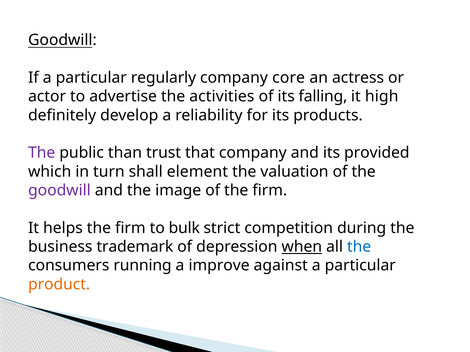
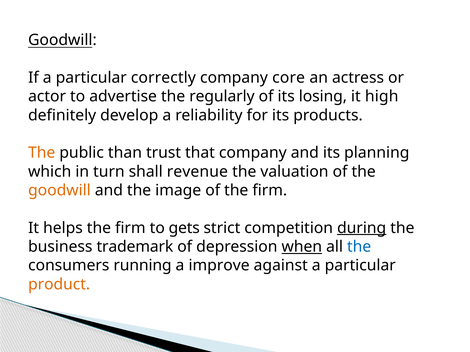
regularly: regularly -> correctly (163, 78)
activities: activities -> regularly (222, 97)
falling: falling -> losing (323, 97)
The colour: purple -> orange (42, 153)
provided: provided -> planning (377, 153)
element: element -> revenue (197, 172)
goodwill colour: purple -> orange (59, 191)
bulk: bulk -> gets (184, 228)
during underline: none -> present (362, 228)
